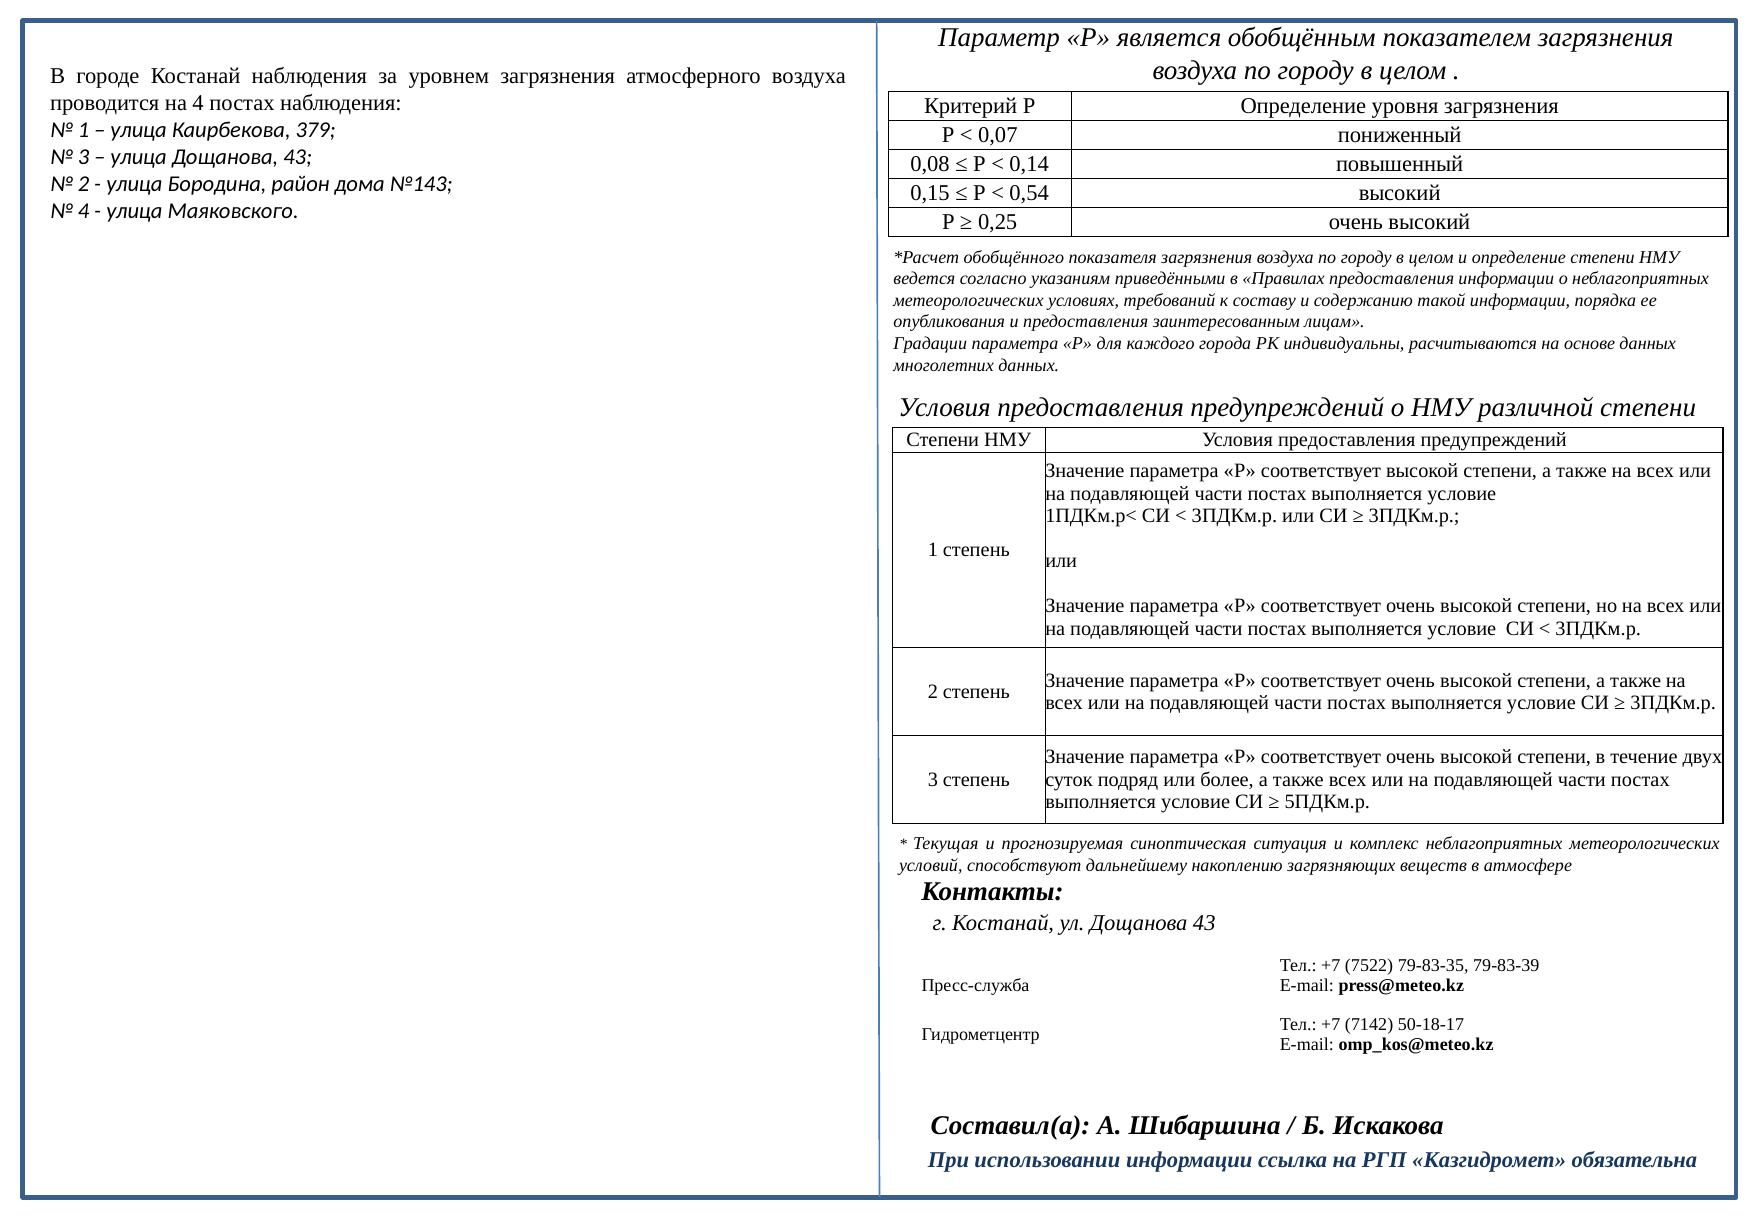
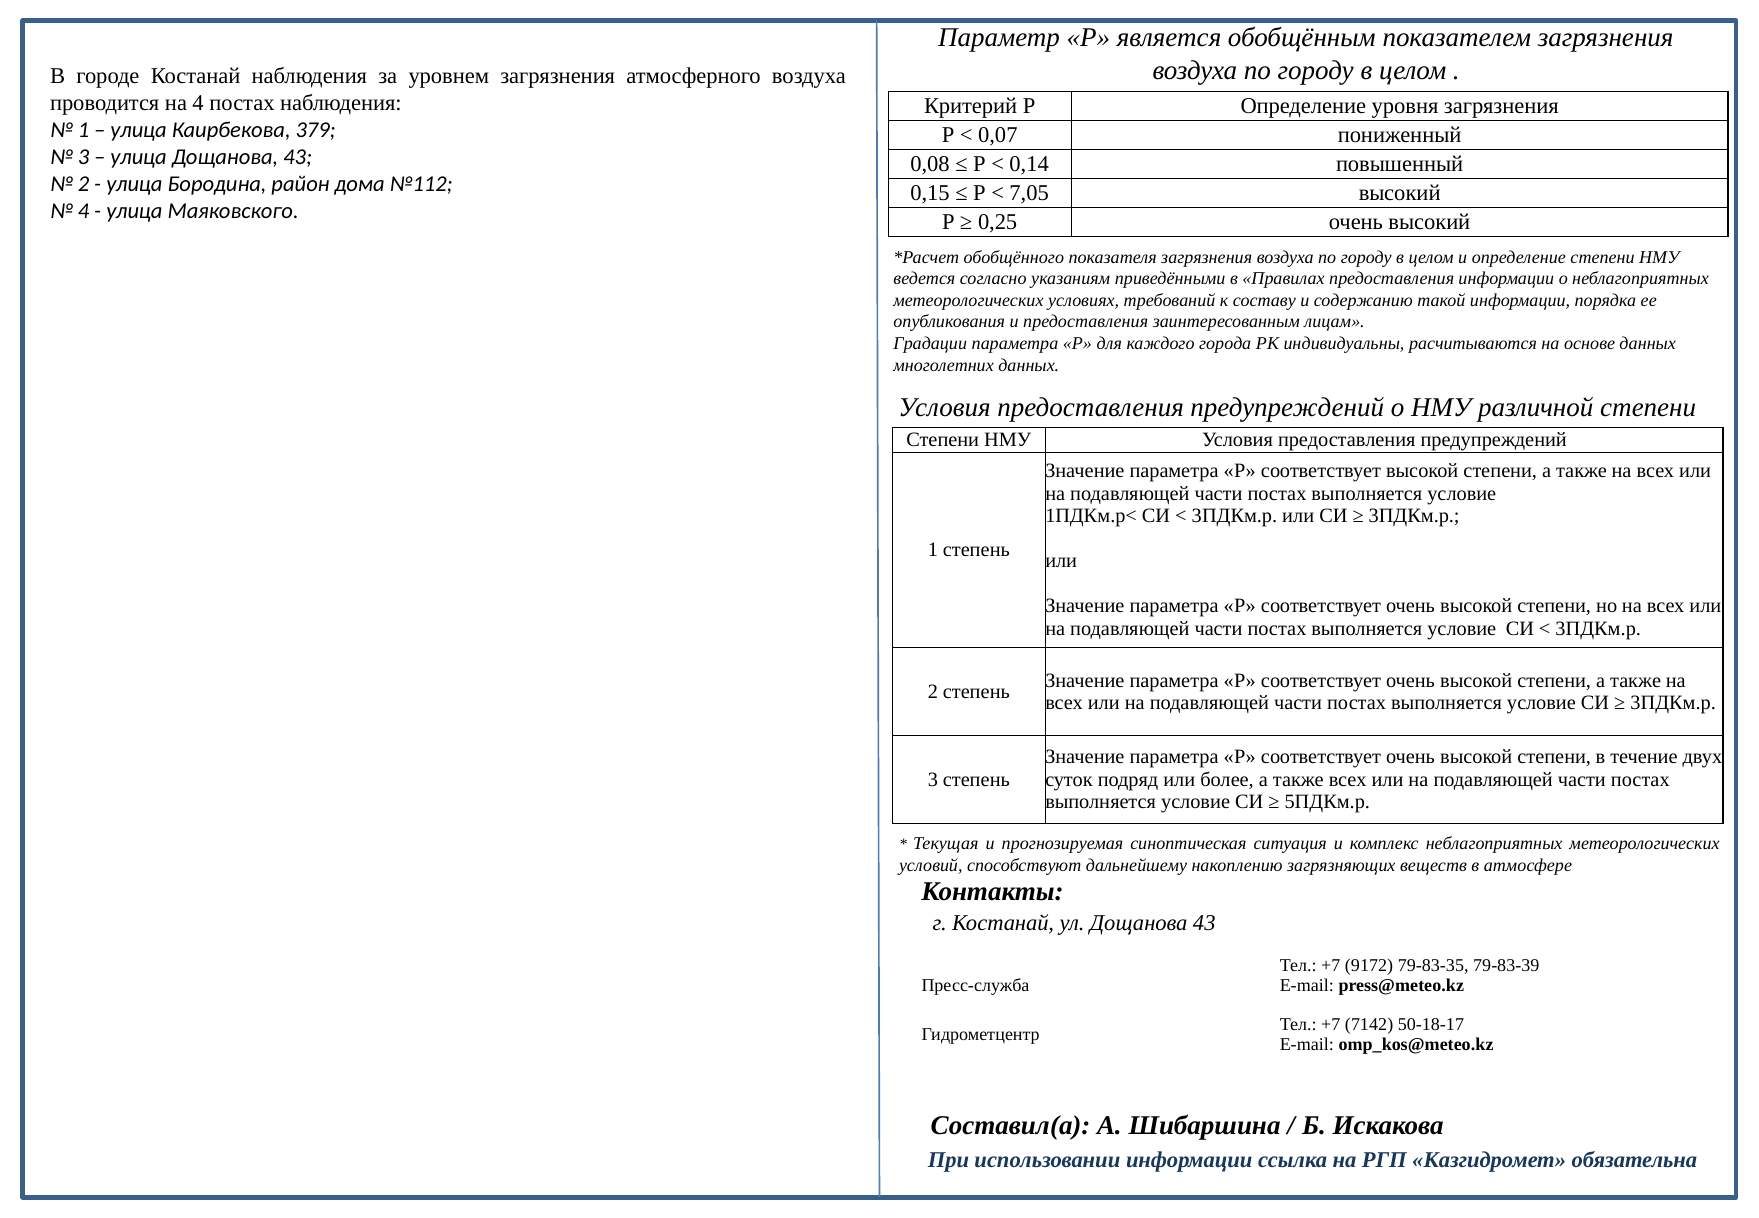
№143: №143 -> №112 (421, 184)
0,54: 0,54 -> 7,05 (1029, 193)
7522: 7522 -> 9172 (1369, 965)
